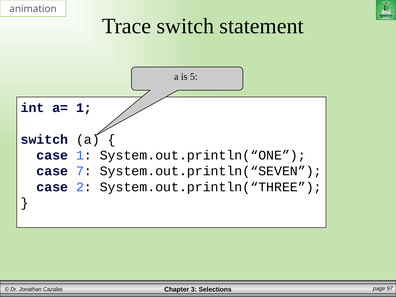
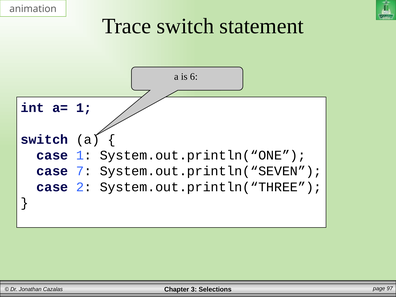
5: 5 -> 6 (194, 77)
